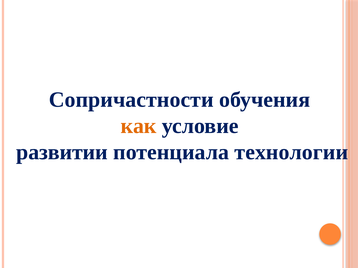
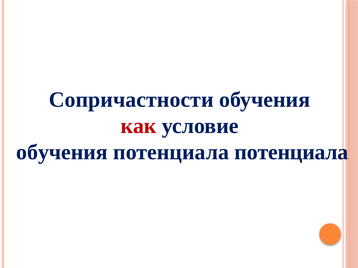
как colour: orange -> red (139, 126)
развитии: развитии -> обучения (62, 152)
потенциала технологии: технологии -> потенциала (291, 152)
